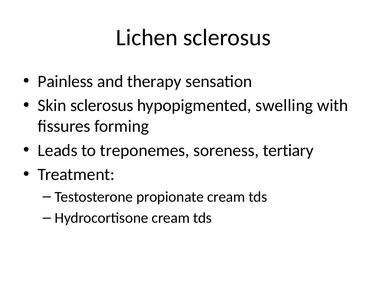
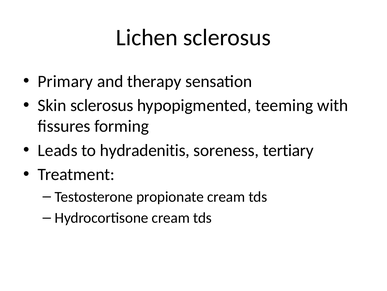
Painless: Painless -> Primary (65, 81)
swelling: swelling -> teeming (284, 105)
treponemes: treponemes -> hydradenitis (145, 150)
